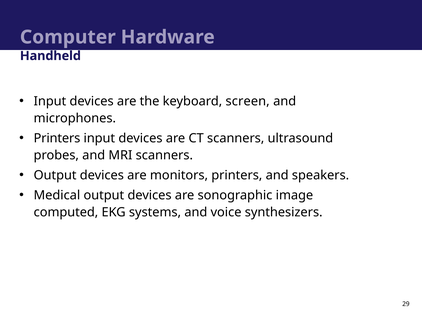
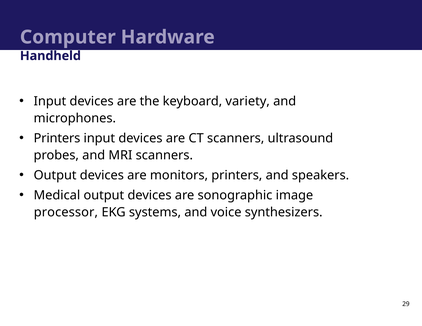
screen: screen -> variety (248, 101)
computed: computed -> processor (66, 212)
